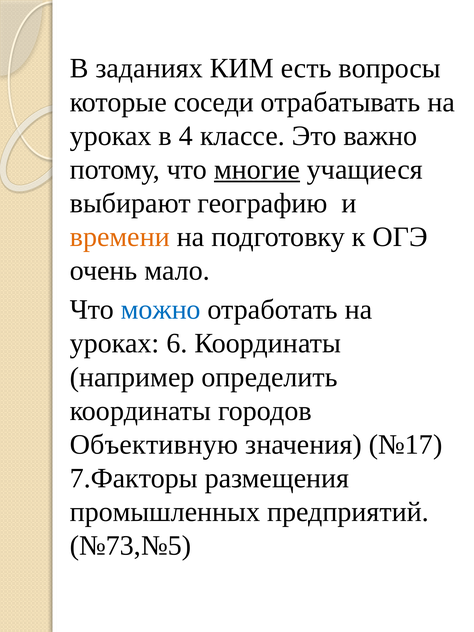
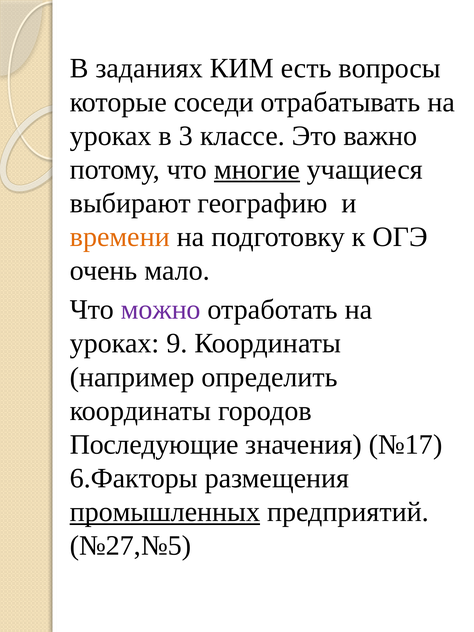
4: 4 -> 3 (186, 136)
можно colour: blue -> purple (161, 310)
6: 6 -> 9 (177, 343)
Объективную: Объективную -> Последующие (154, 445)
7.Факторы: 7.Факторы -> 6.Факторы (134, 478)
промышленных underline: none -> present (165, 512)
№73,№5: №73,№5 -> №27,№5 (130, 546)
